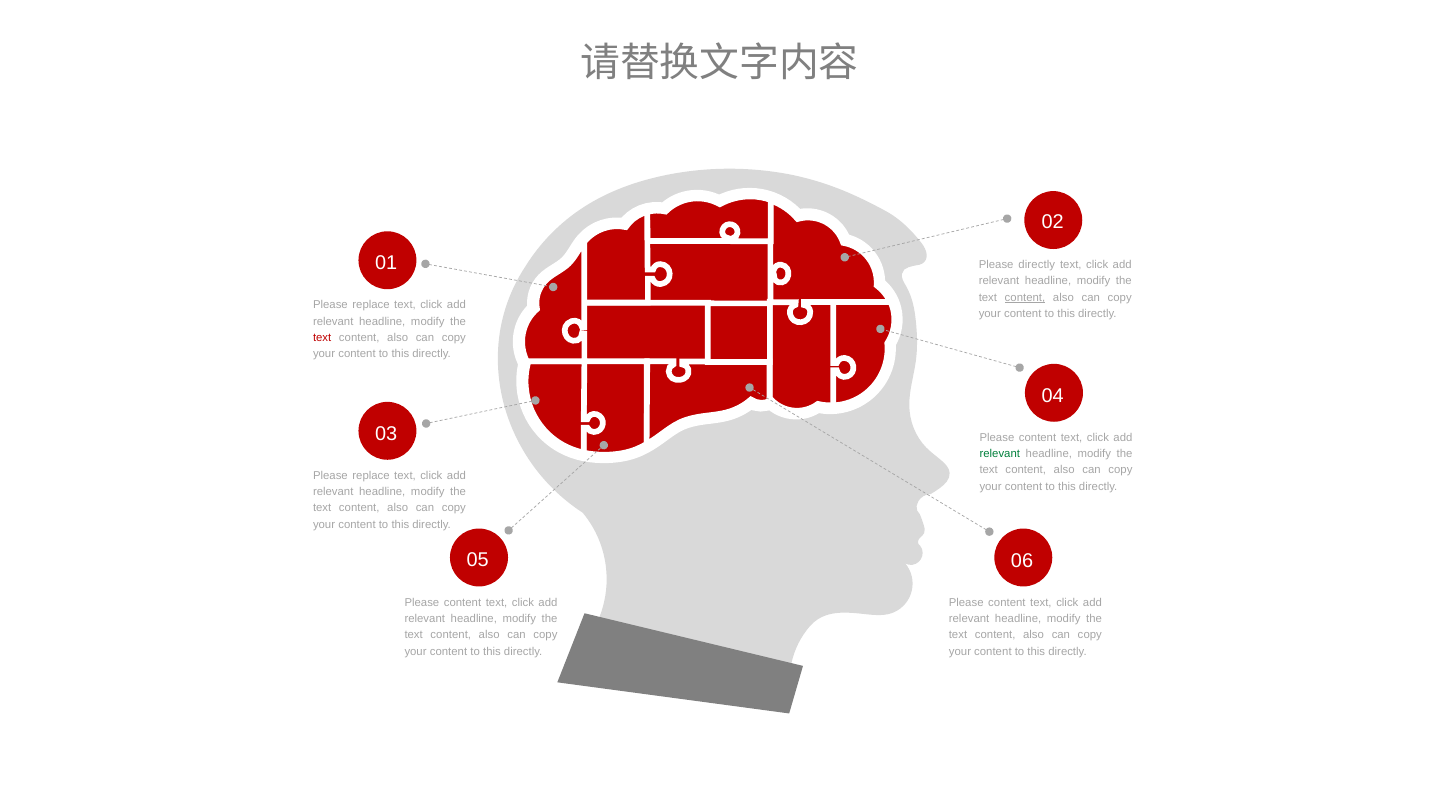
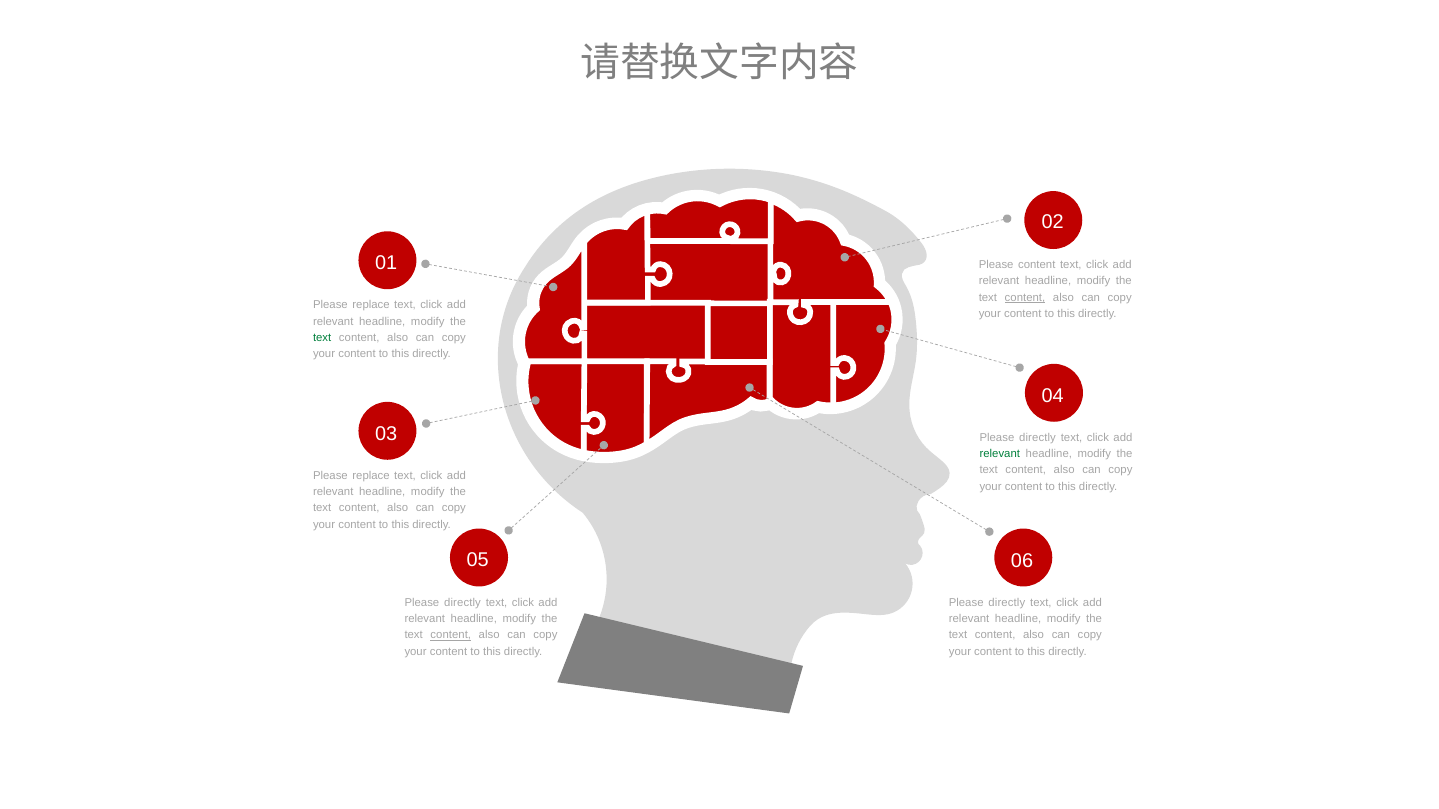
Please directly: directly -> content (1037, 265)
text colour: red -> green (322, 338)
content: content -> directly (1038, 438)
content: content -> directly (462, 603)
content: content -> directly (1007, 603)
content underline: none -> present (451, 635)
